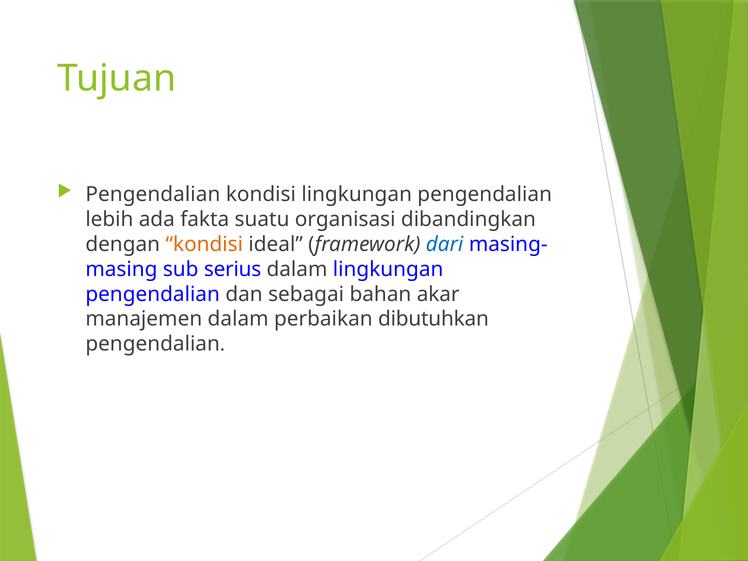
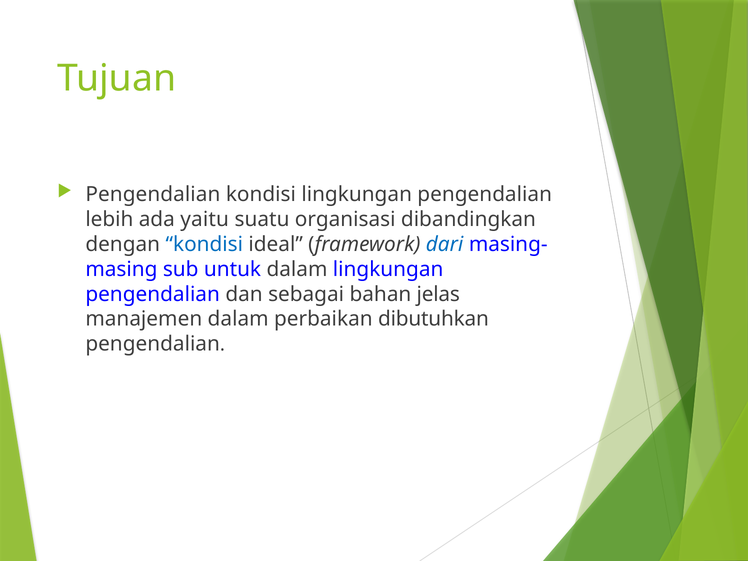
fakta: fakta -> yaitu (205, 219)
kondisi colour: orange -> blue (204, 244)
serius: serius -> untuk (233, 269)
akar: akar -> jelas (438, 294)
